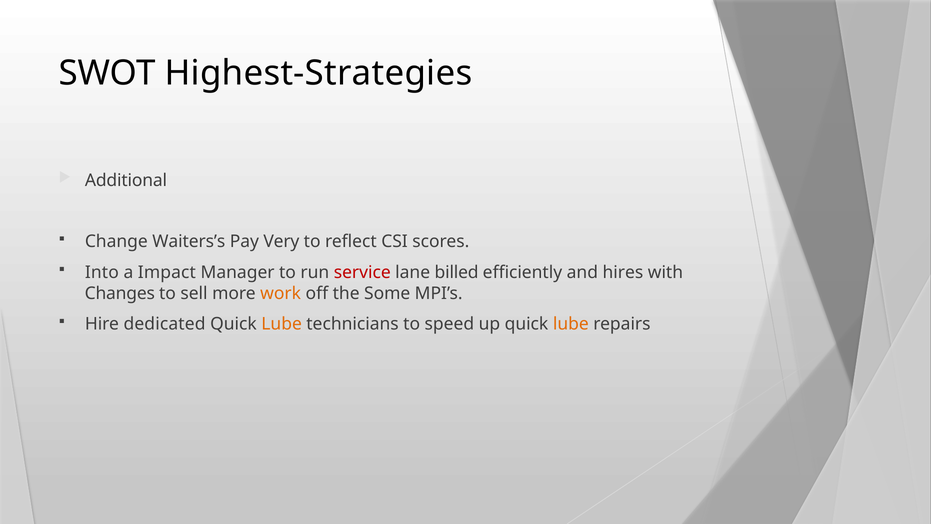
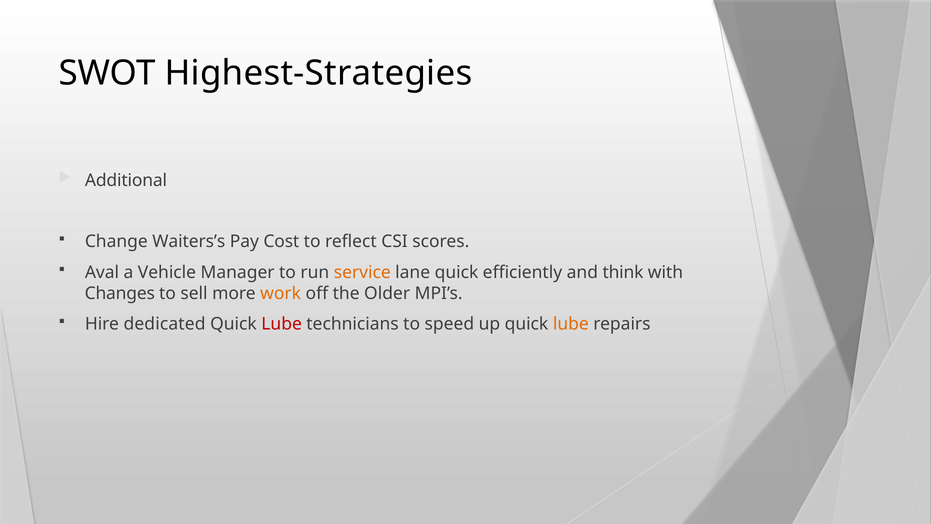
Very: Very -> Cost (281, 241)
Into: Into -> Aval (102, 272)
Impact: Impact -> Vehicle (167, 272)
service colour: red -> orange (362, 272)
lane billed: billed -> quick (457, 272)
hires: hires -> think (623, 272)
Some: Some -> Older (387, 293)
Lube colour: orange -> red (282, 324)
